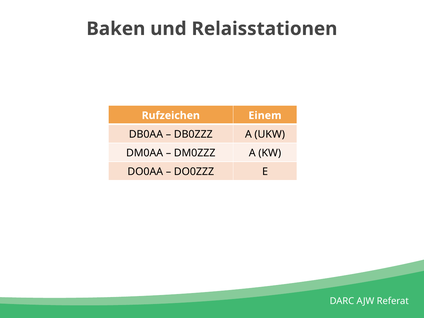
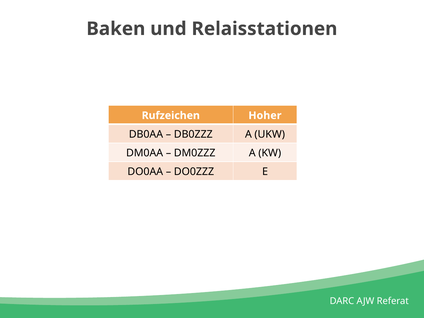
Einem: Einem -> Hoher (265, 116)
